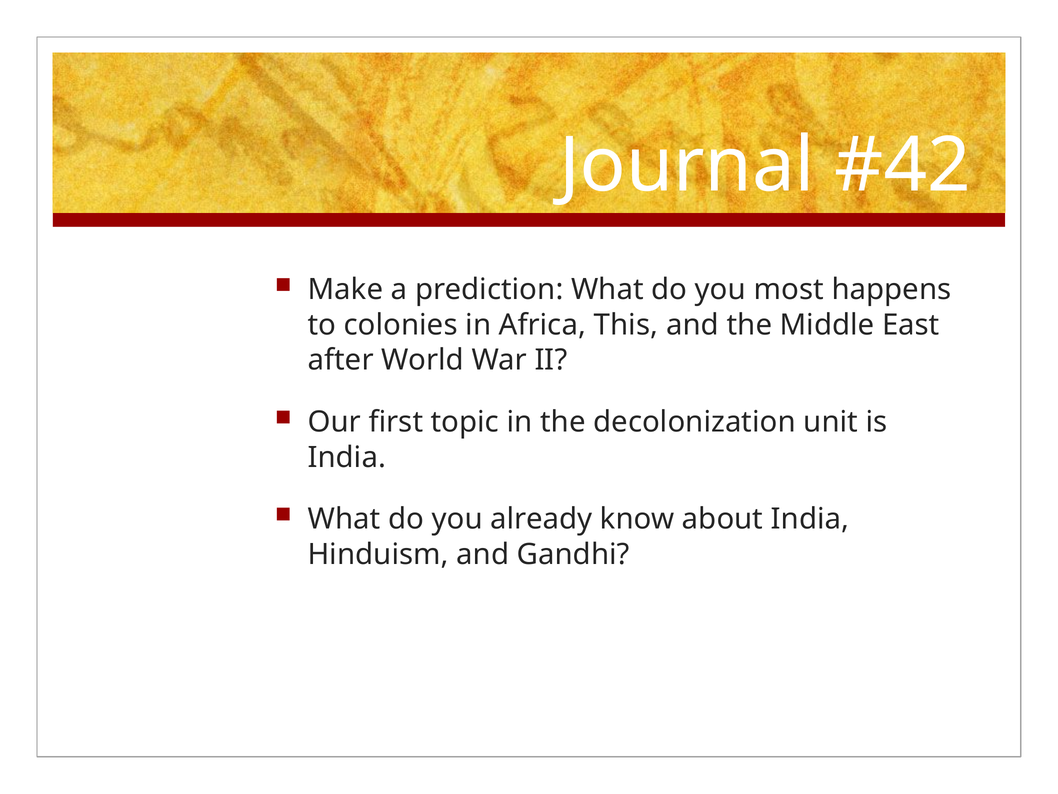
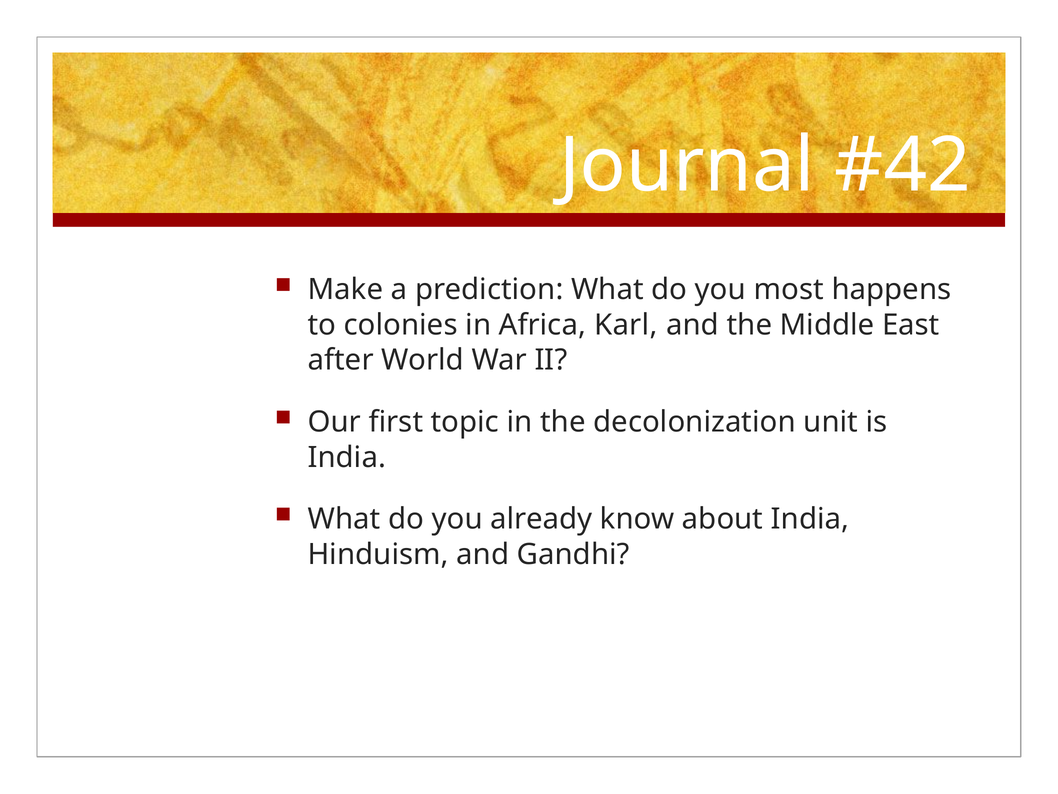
This: This -> Karl (626, 325)
